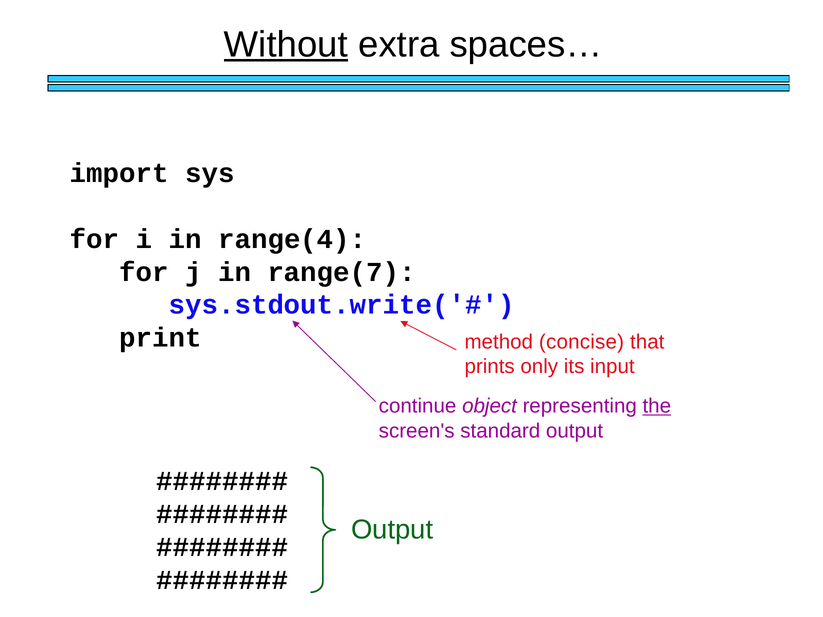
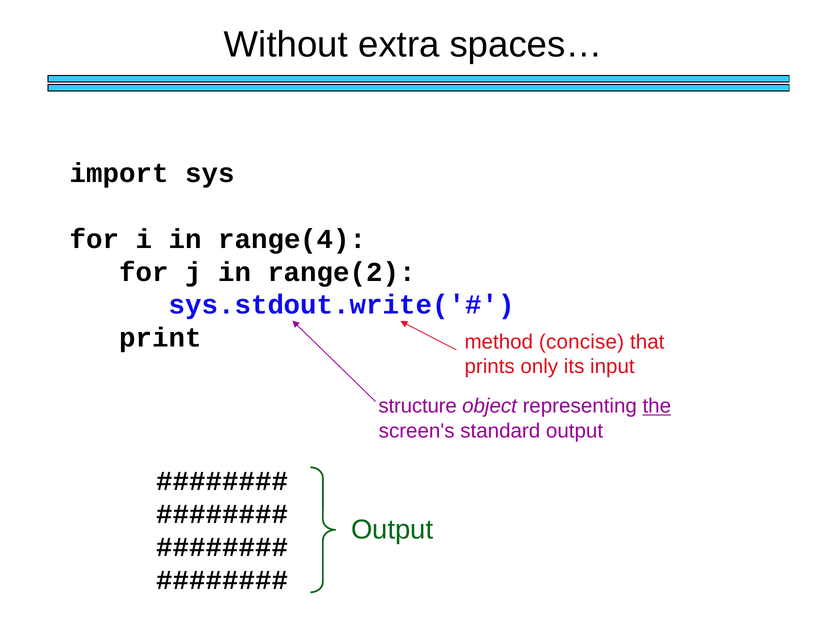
Without underline: present -> none (286, 44)
range(7: range(7 -> range(2 (342, 272)
continue: continue -> structure (418, 406)
